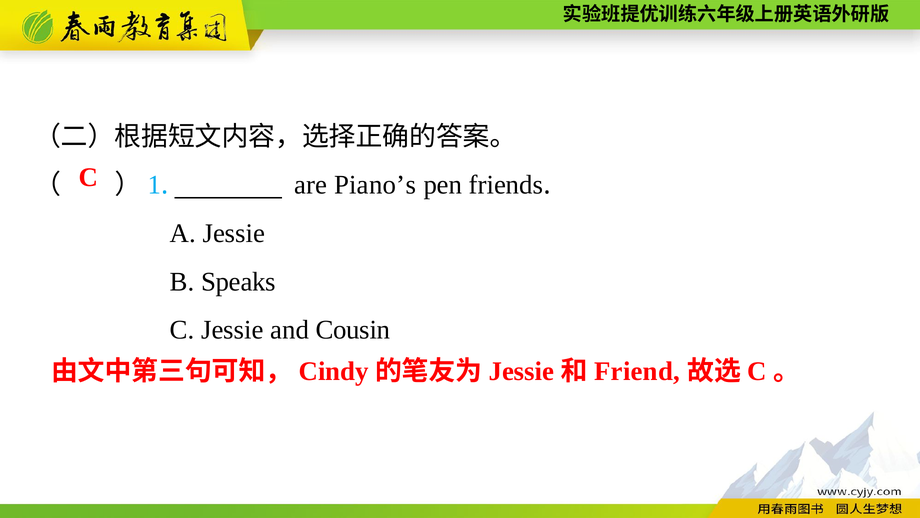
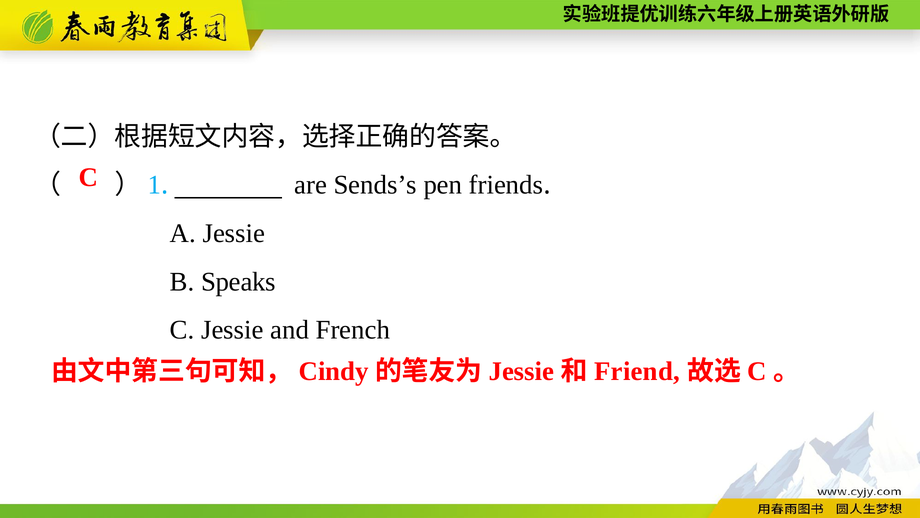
Piano’s: Piano’s -> Sends’s (375, 185)
Cousin: Cousin -> French (353, 330)
